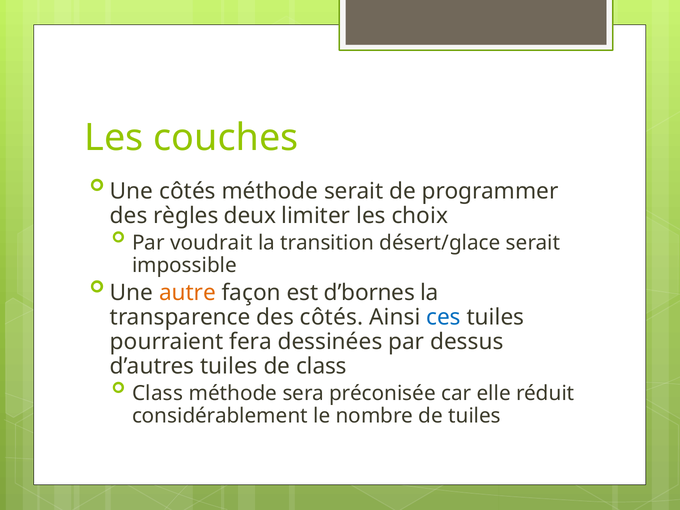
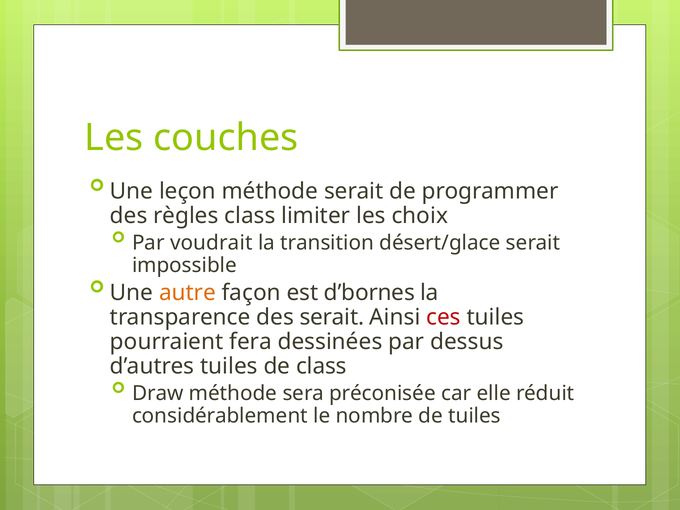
Une côtés: côtés -> leçon (187, 191)
règles deux: deux -> class (250, 216)
des côtés: côtés -> serait (332, 317)
ces colour: blue -> red (443, 317)
Class: Class -> Draw (158, 393)
